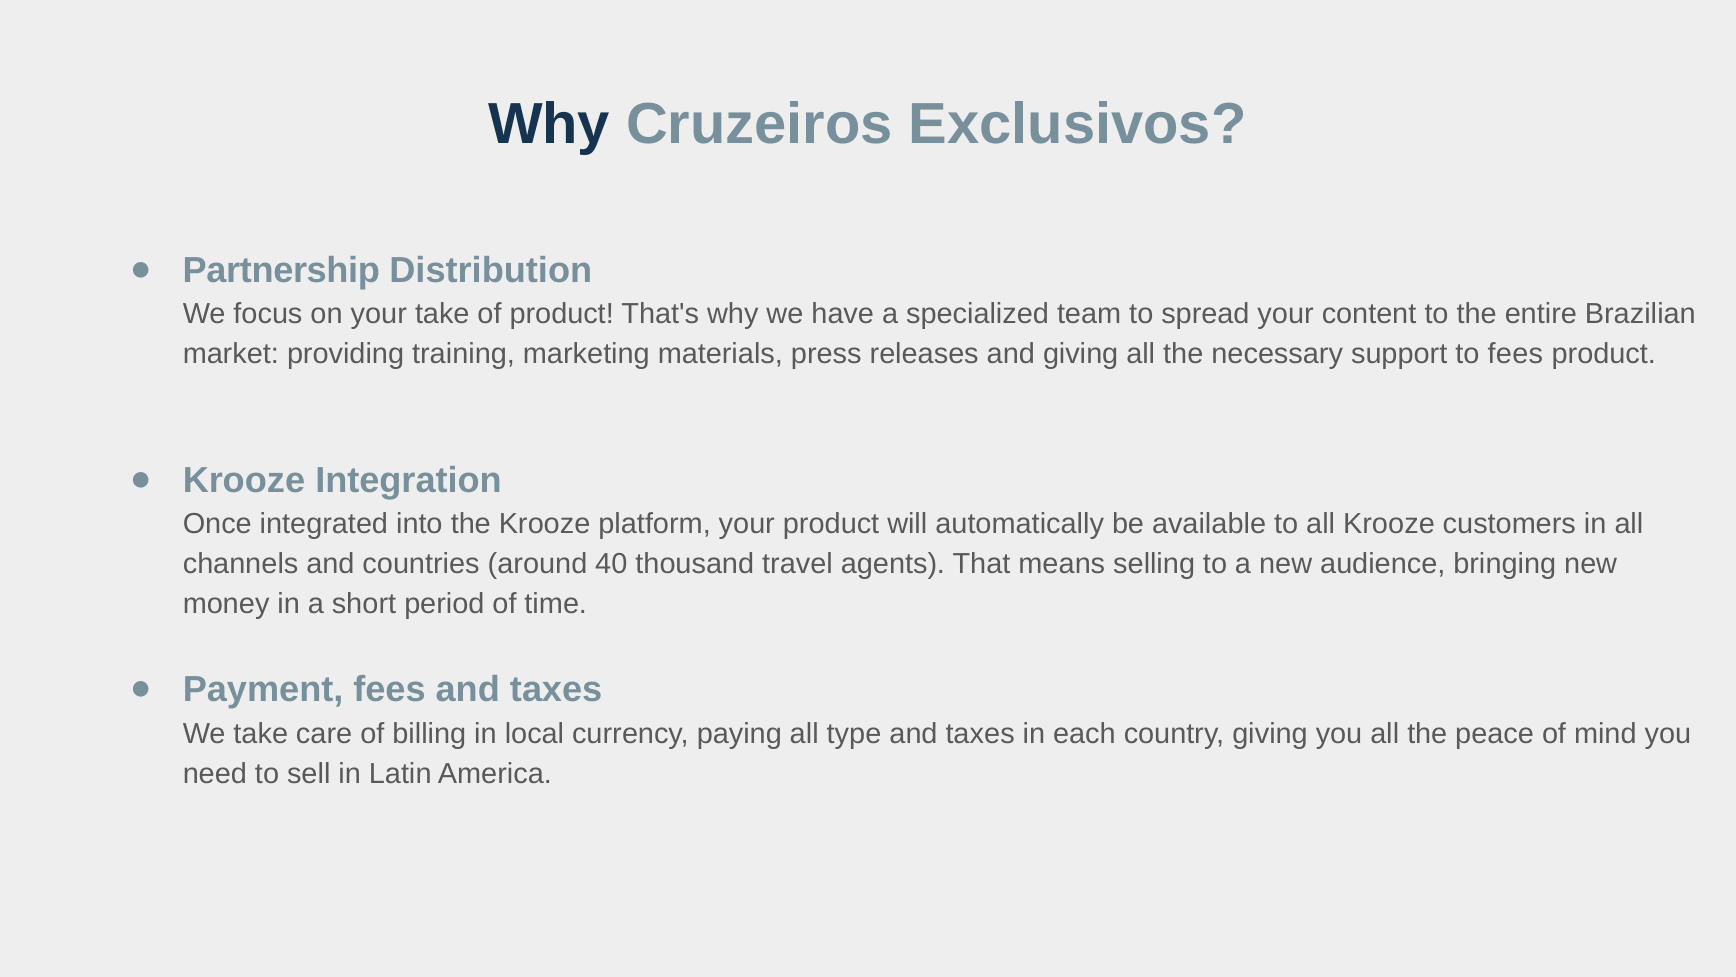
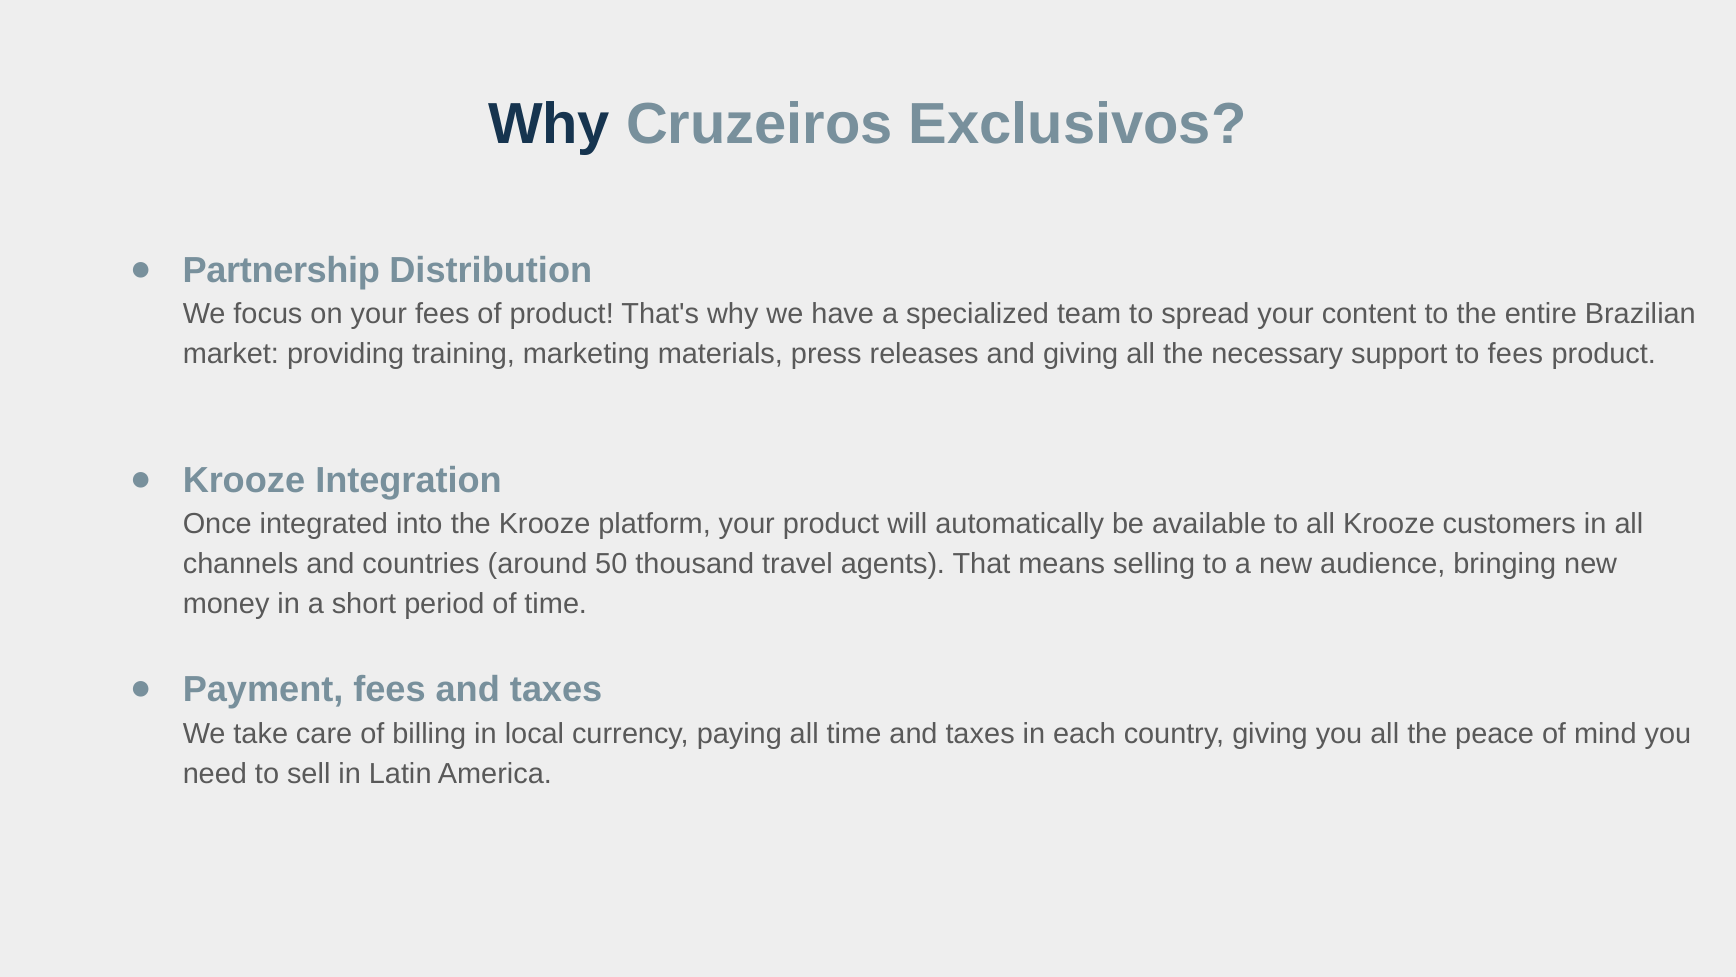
your take: take -> fees (442, 314)
40: 40 -> 50 (611, 564)
all type: type -> time (854, 733)
